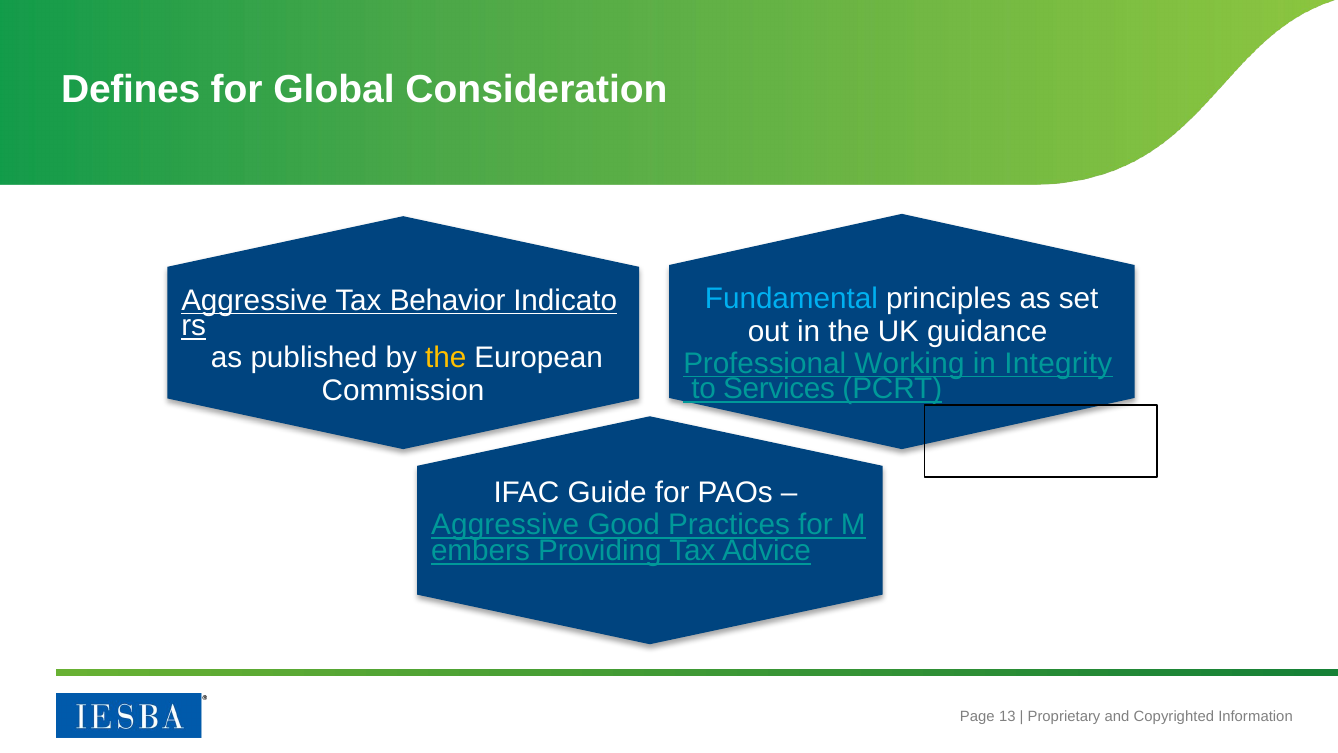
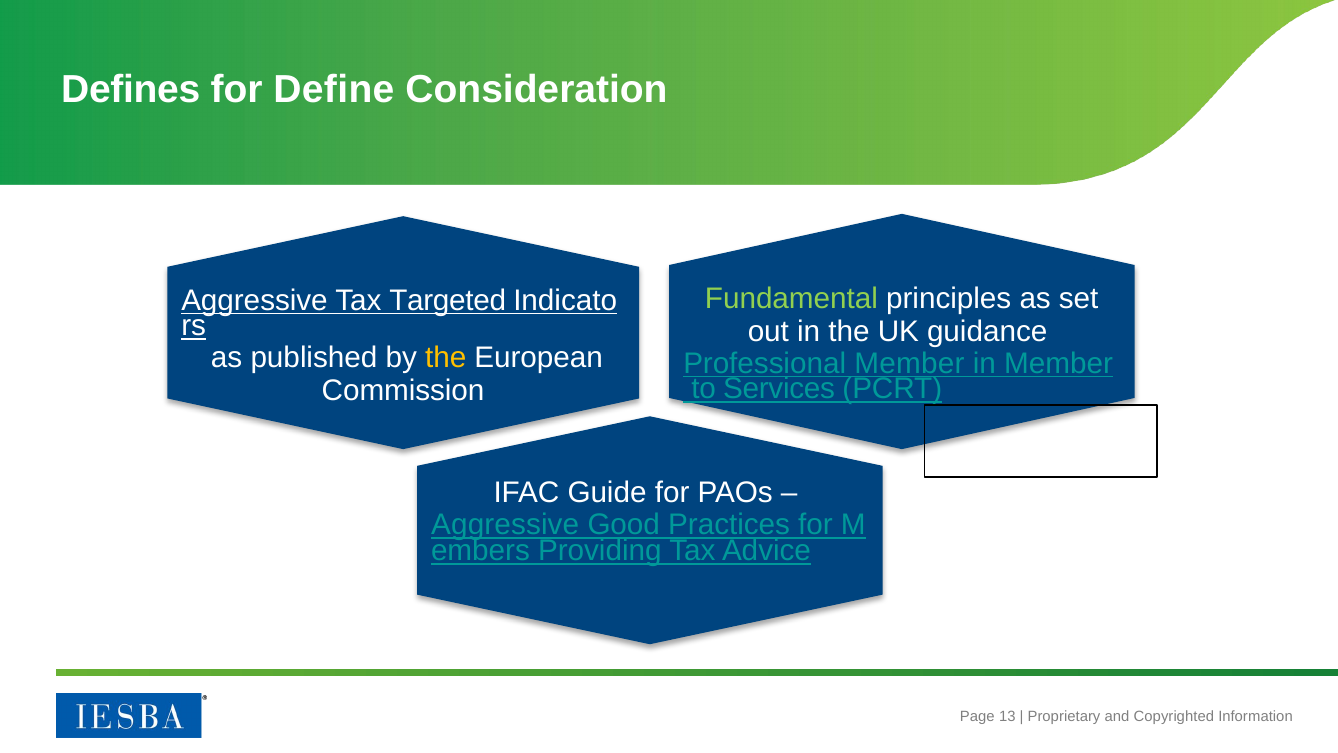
Global: Global -> Define (334, 90)
Fundamental colour: light blue -> light green (791, 299)
Behavior: Behavior -> Targeted (448, 300)
Professional Working: Working -> Member (909, 363)
in Integrity: Integrity -> Member (1059, 363)
